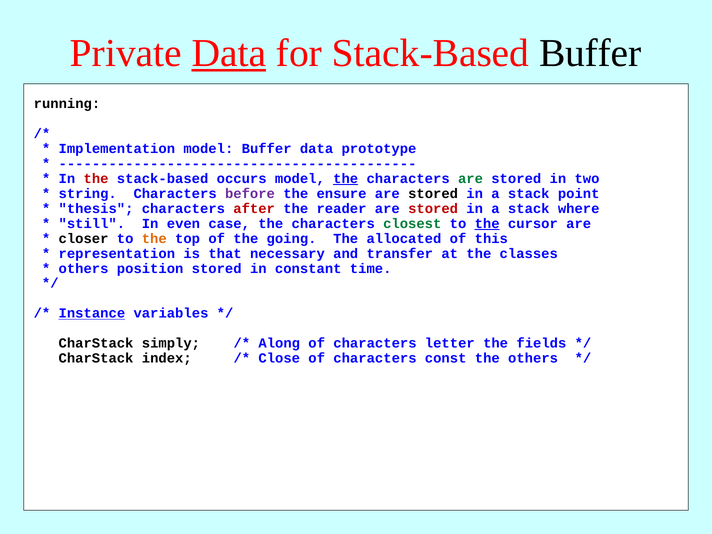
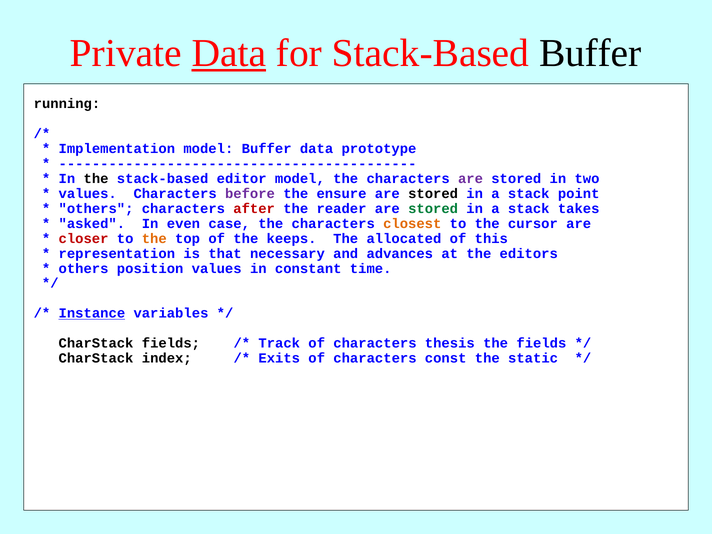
the colour: red -> black (96, 179)
occurs: occurs -> editor (242, 179)
the underline: present -> none (346, 179)
are colour: green -> purple (470, 179)
string: string -> values (88, 194)
thesis: thesis -> others (96, 209)
stored colour: red -> green (433, 209)
where: where -> takes (579, 209)
still: still -> asked (92, 224)
closest colour: green -> orange (412, 224)
the underline: present -> none (487, 224)
closer colour: black -> red (84, 239)
going: going -> keeps (292, 239)
transfer: transfer -> advances (400, 253)
classes: classes -> editors (529, 253)
position stored: stored -> values (217, 268)
CharStack simply: simply -> fields (171, 343)
Along: Along -> Track (279, 343)
letter: letter -> thesis (450, 343)
Close: Close -> Exits (279, 358)
the others: others -> static (533, 358)
